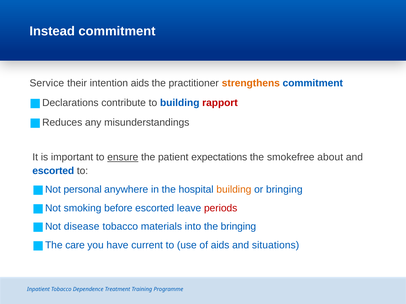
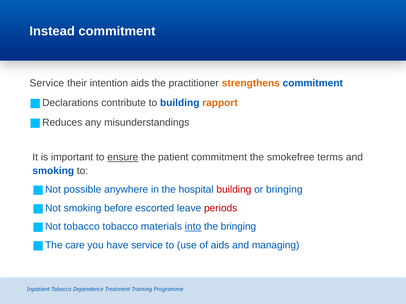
rapport colour: red -> orange (220, 103)
patient expectations: expectations -> commitment (219, 158)
about: about -> terms (330, 158)
escorted: escorted -> smoking (53, 171)
personal: personal -> possible (83, 190)
building colour: orange -> red (234, 190)
disease: disease -> tobacco (82, 227)
into underline: none -> present (193, 227)
have current: current -> service (147, 246)
situations: situations -> managing (276, 246)
